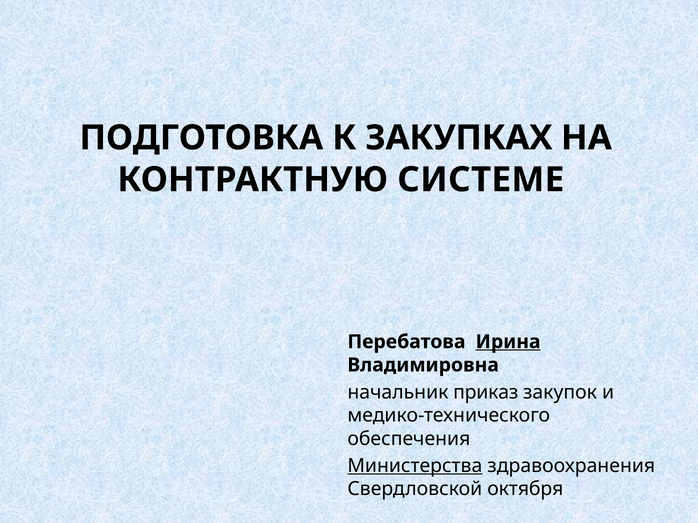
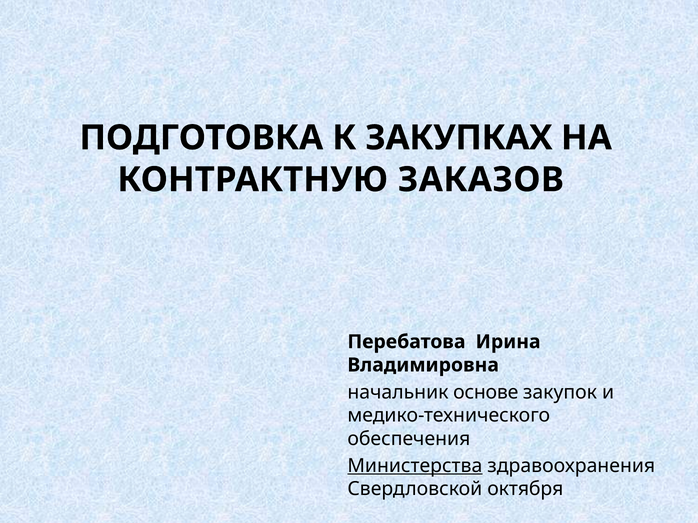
СИСТЕМЕ: СИСТЕМЕ -> ЗАКАЗОВ (481, 180)
Ирина underline: present -> none (508, 342)
приказ: приказ -> основе (486, 393)
